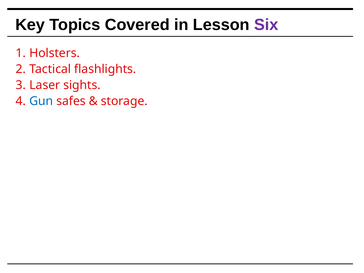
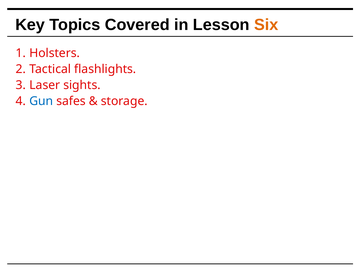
Six colour: purple -> orange (266, 25)
